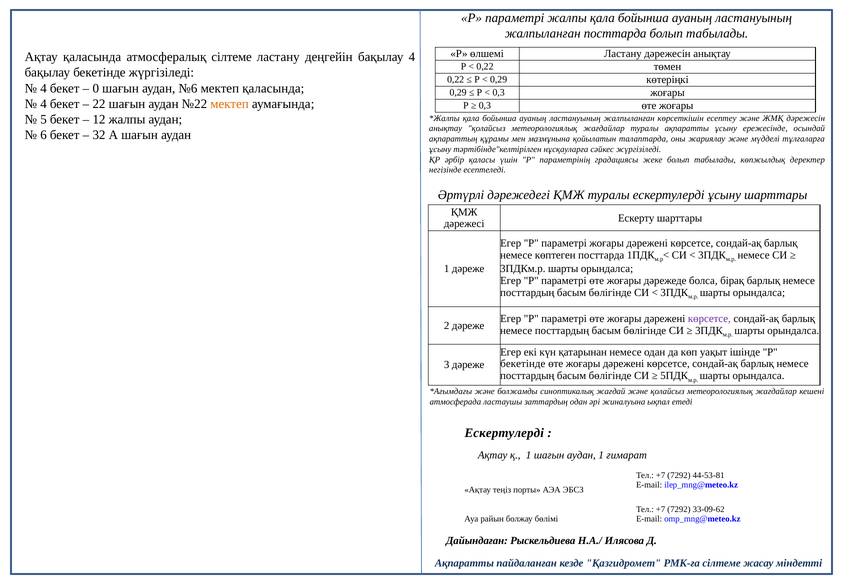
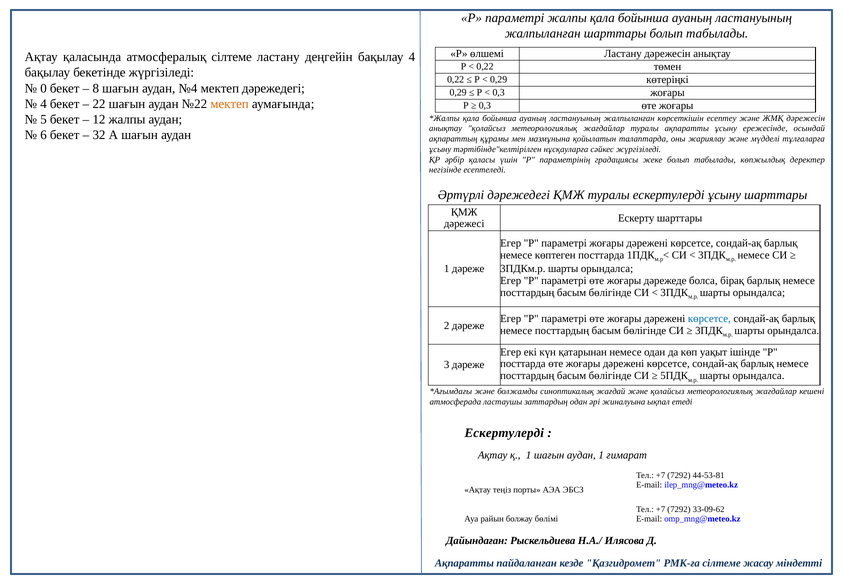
жалпыланған посттарда: посттарда -> шарттары (615, 33)
4: 4 -> 0 (43, 88)
0: 0 -> 8 (96, 88)
№6: №6 -> №4 (188, 88)
мектеп қаласында: қаласында -> дәрежедегі (273, 88)
көрсетсе colour: purple -> blue (709, 318)
бекетінде: бекетінде -> посттарда (523, 364)
